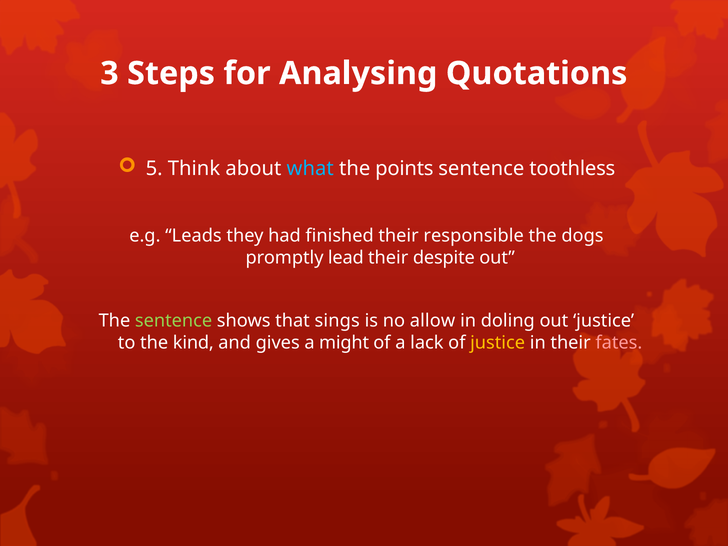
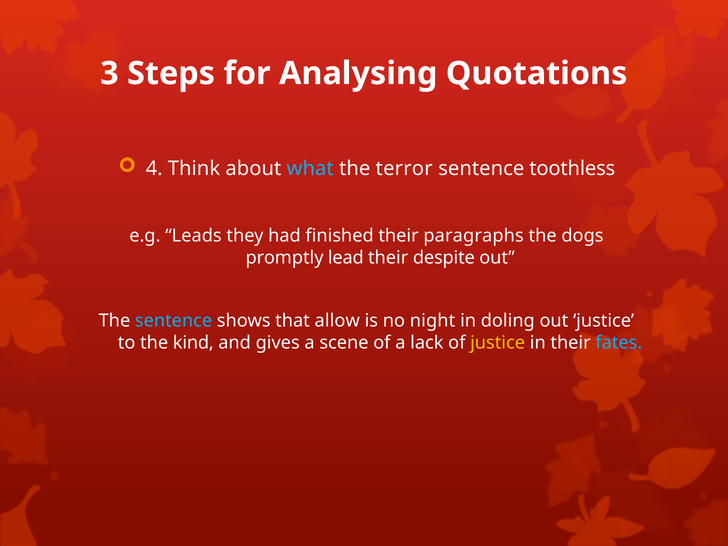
5: 5 -> 4 (154, 169)
points: points -> terror (404, 169)
responsible: responsible -> paragraphs (474, 236)
sentence colour: light green -> light blue (174, 321)
sings: sings -> allow (337, 321)
allow: allow -> night (433, 321)
might: might -> scene (344, 343)
fates colour: pink -> light blue (619, 343)
